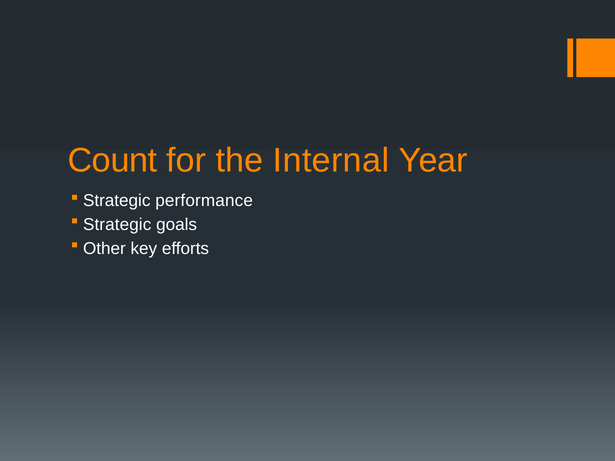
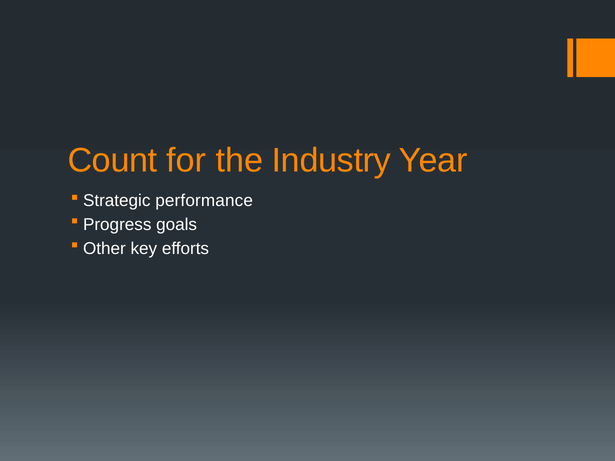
Internal: Internal -> Industry (331, 160)
Strategic: Strategic -> Progress (117, 225)
